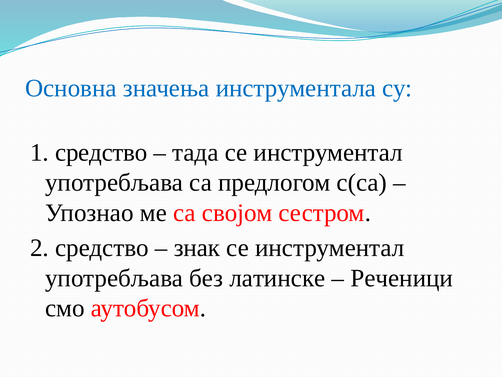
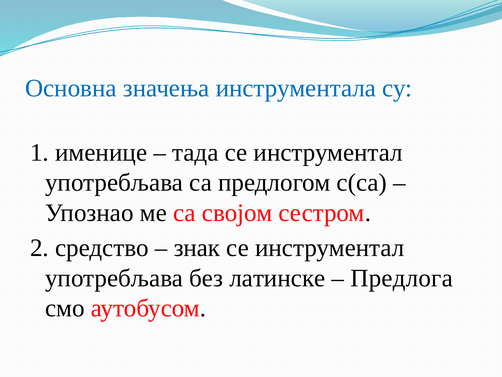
1 средство: средство -> именице (101, 152)
Реченици: Реченици -> Предлога (402, 278)
